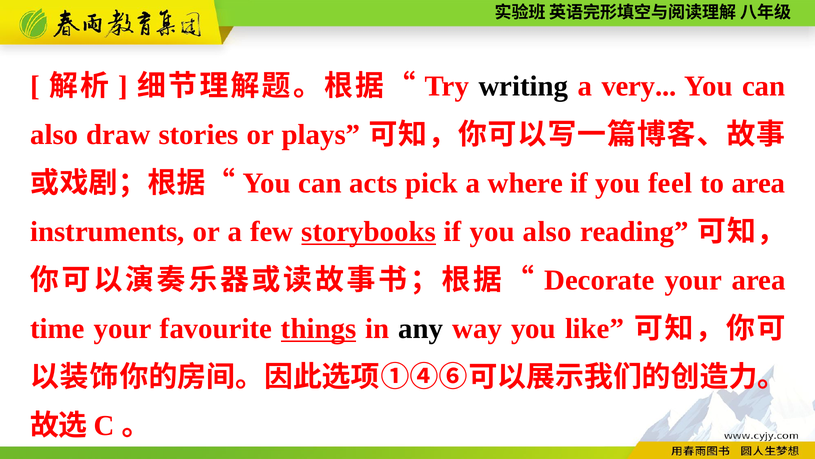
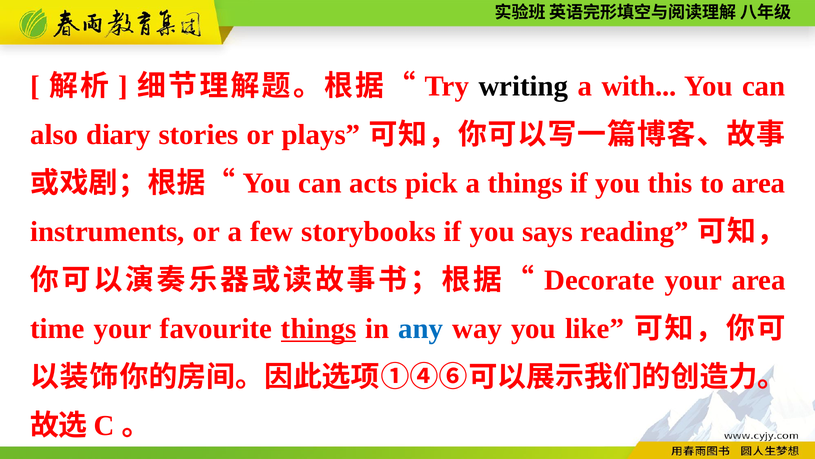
very: very -> with (639, 86)
draw: draw -> diary (119, 135)
a where: where -> things (525, 183)
feel: feel -> this (670, 183)
storybooks underline: present -> none (369, 232)
you also: also -> says (548, 232)
any colour: black -> blue (421, 328)
